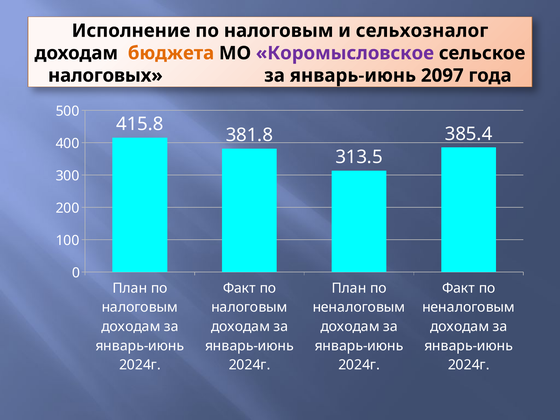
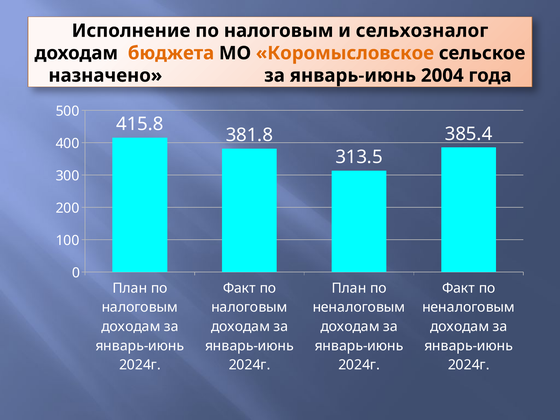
Коромысловское colour: purple -> orange (345, 53)
налоговых: налоговых -> назначено (105, 76)
2097: 2097 -> 2004 (442, 76)
